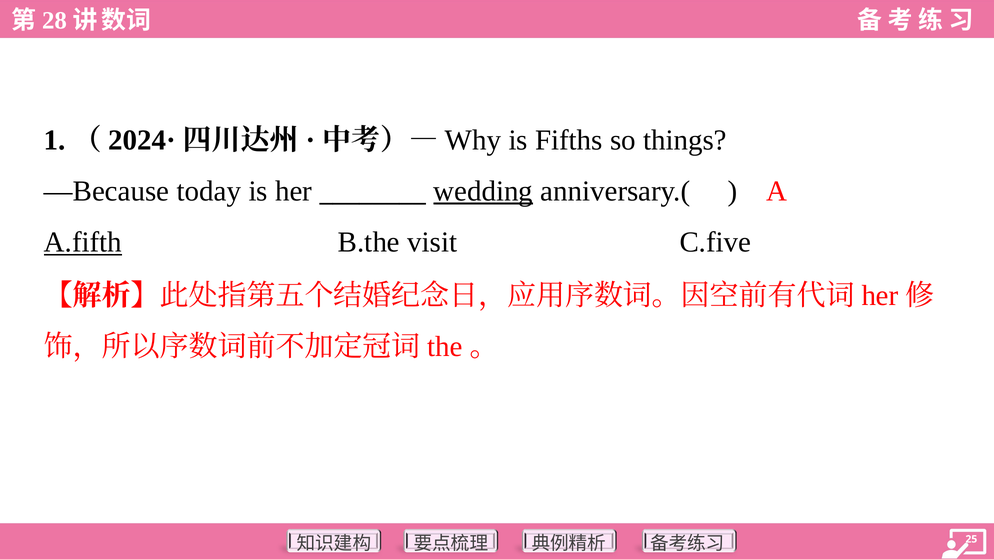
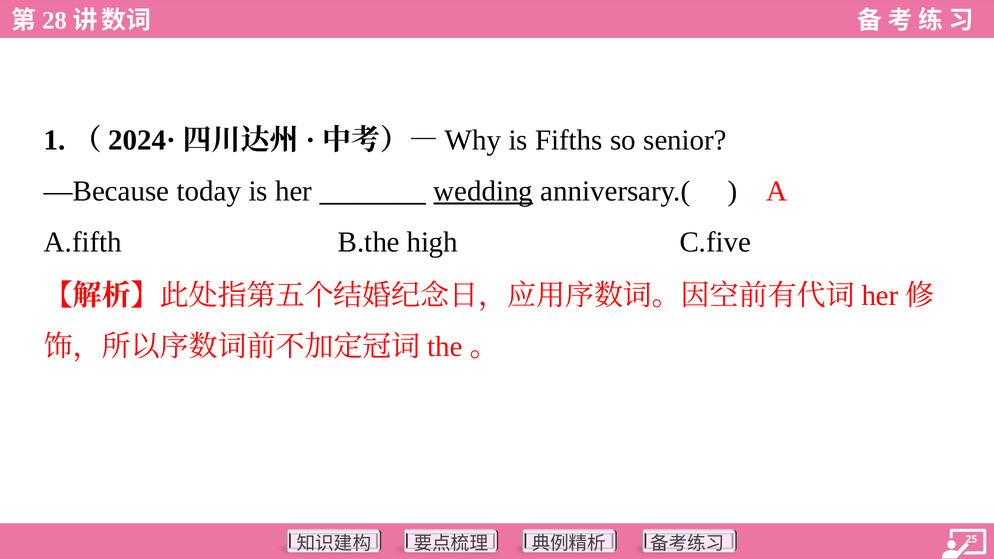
things: things -> senior (685, 140)
A.fifth underline: present -> none (83, 242)
visit: visit -> high (432, 242)
